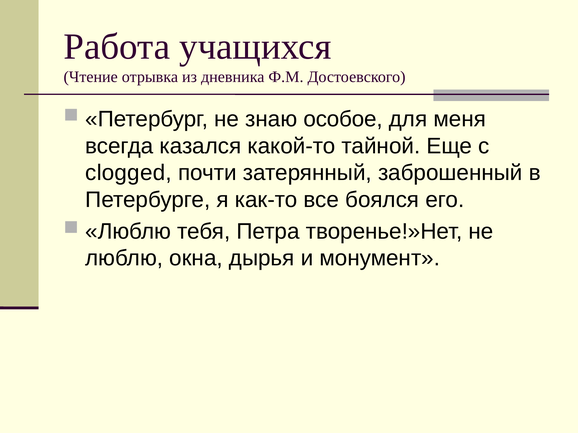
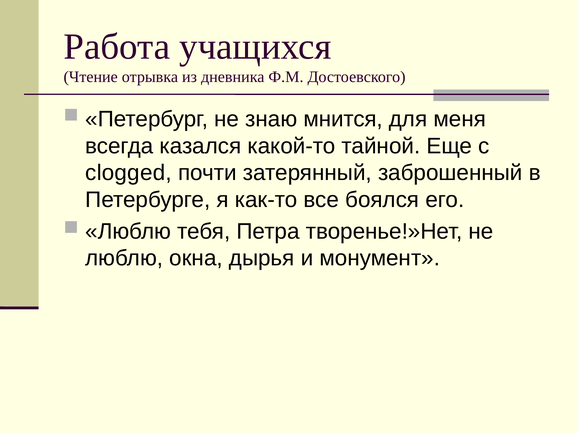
особое: особое -> мнится (343, 119)
